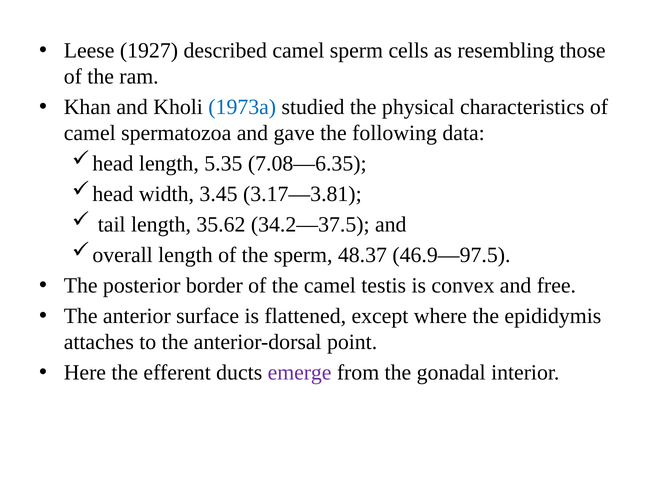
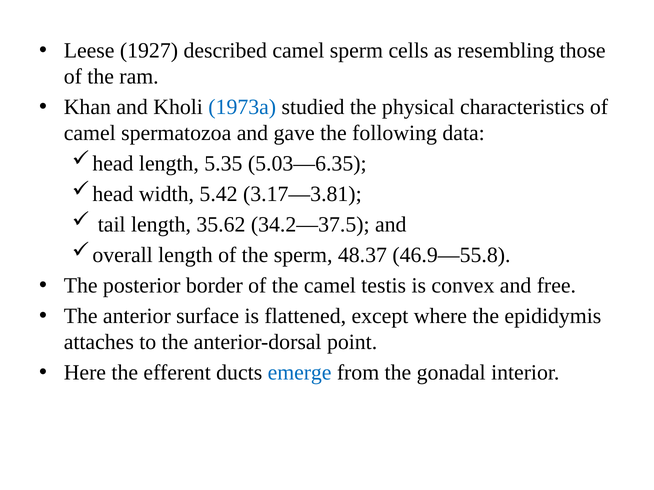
7.08—6.35: 7.08—6.35 -> 5.03—6.35 (307, 164)
3.45: 3.45 -> 5.42 (219, 194)
46.9—97.5: 46.9—97.5 -> 46.9—55.8 (451, 255)
emerge colour: purple -> blue (300, 373)
